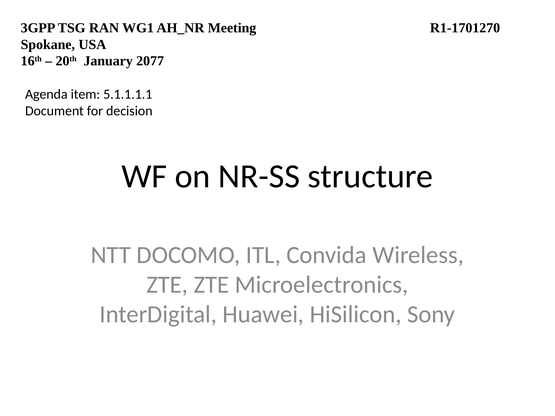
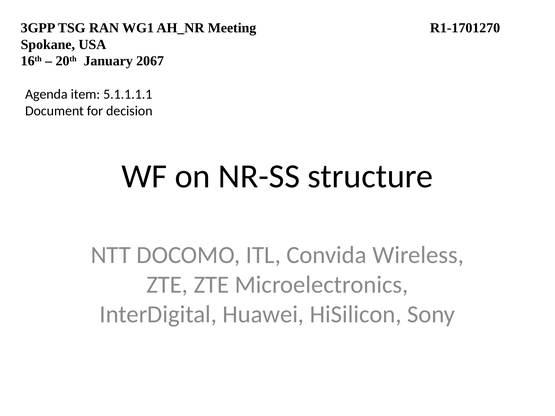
2077: 2077 -> 2067 (150, 61)
